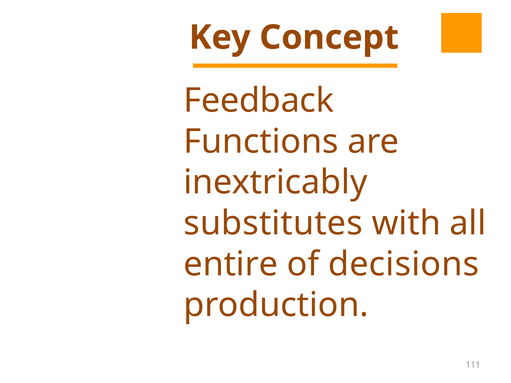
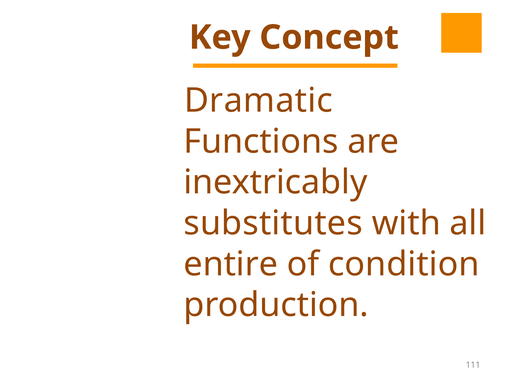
Feedback: Feedback -> Dramatic (259, 101)
decisions: decisions -> condition (404, 264)
